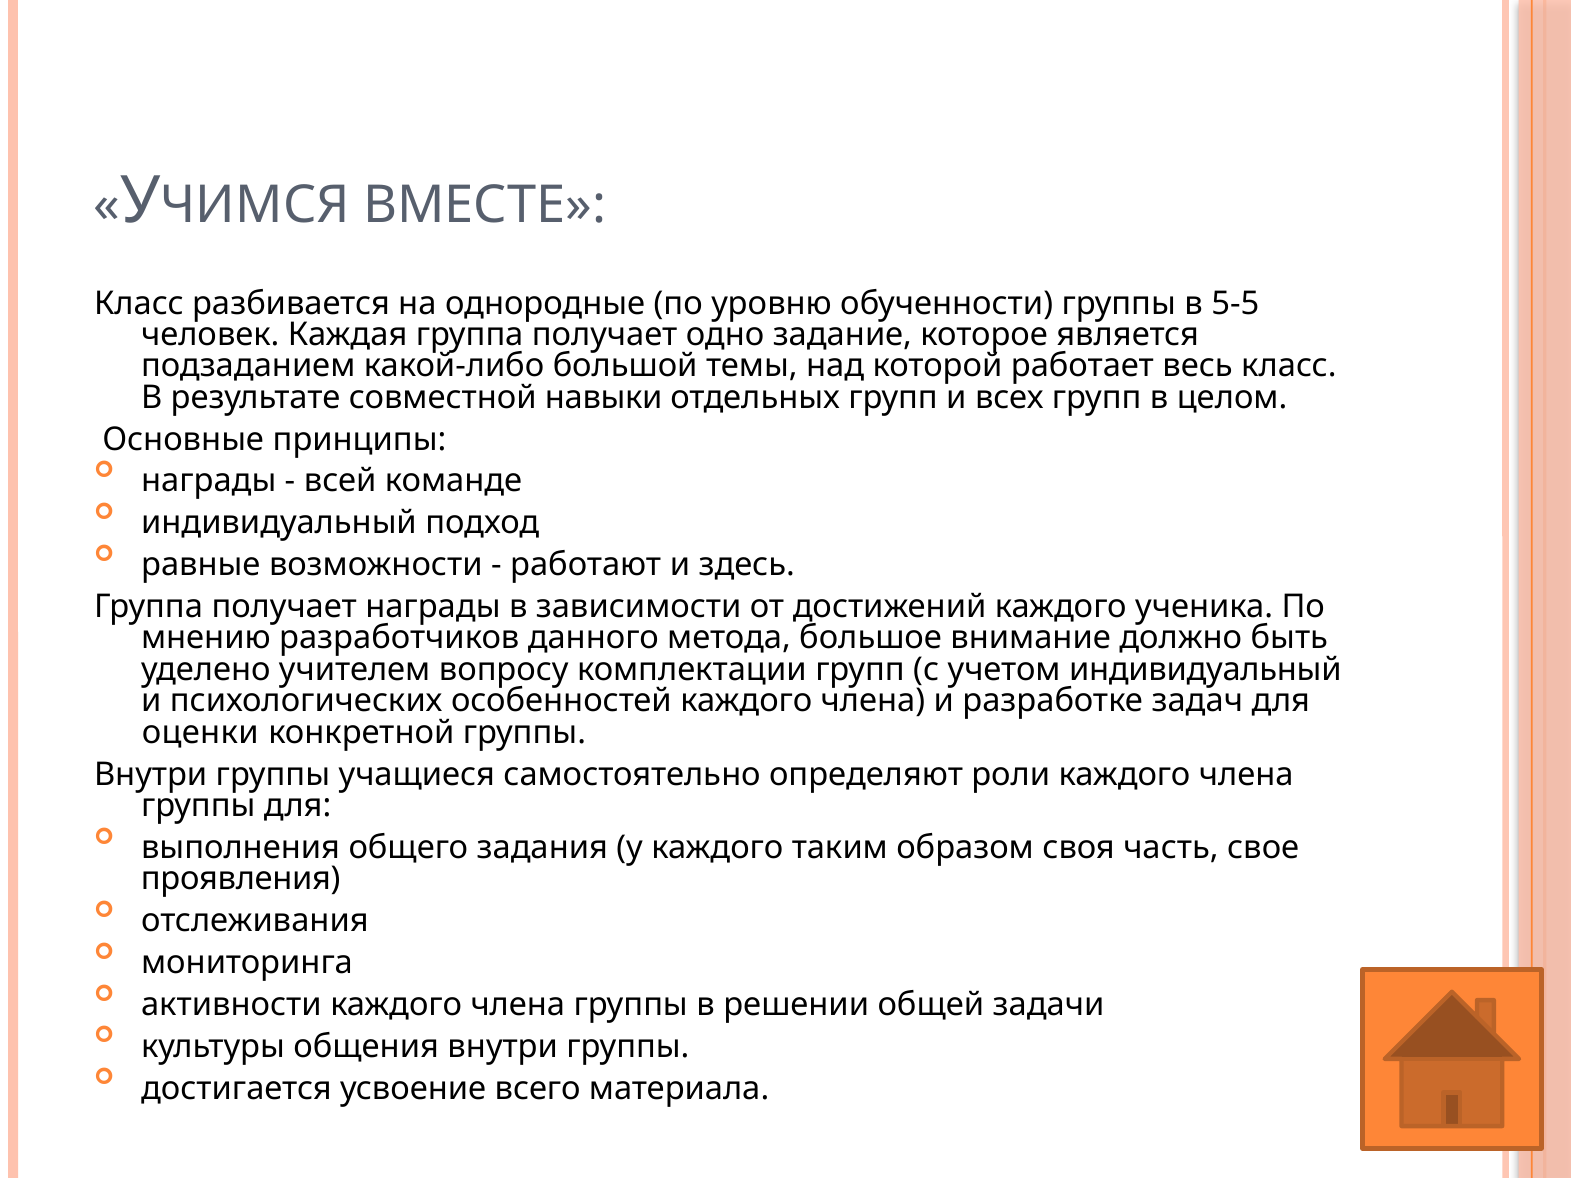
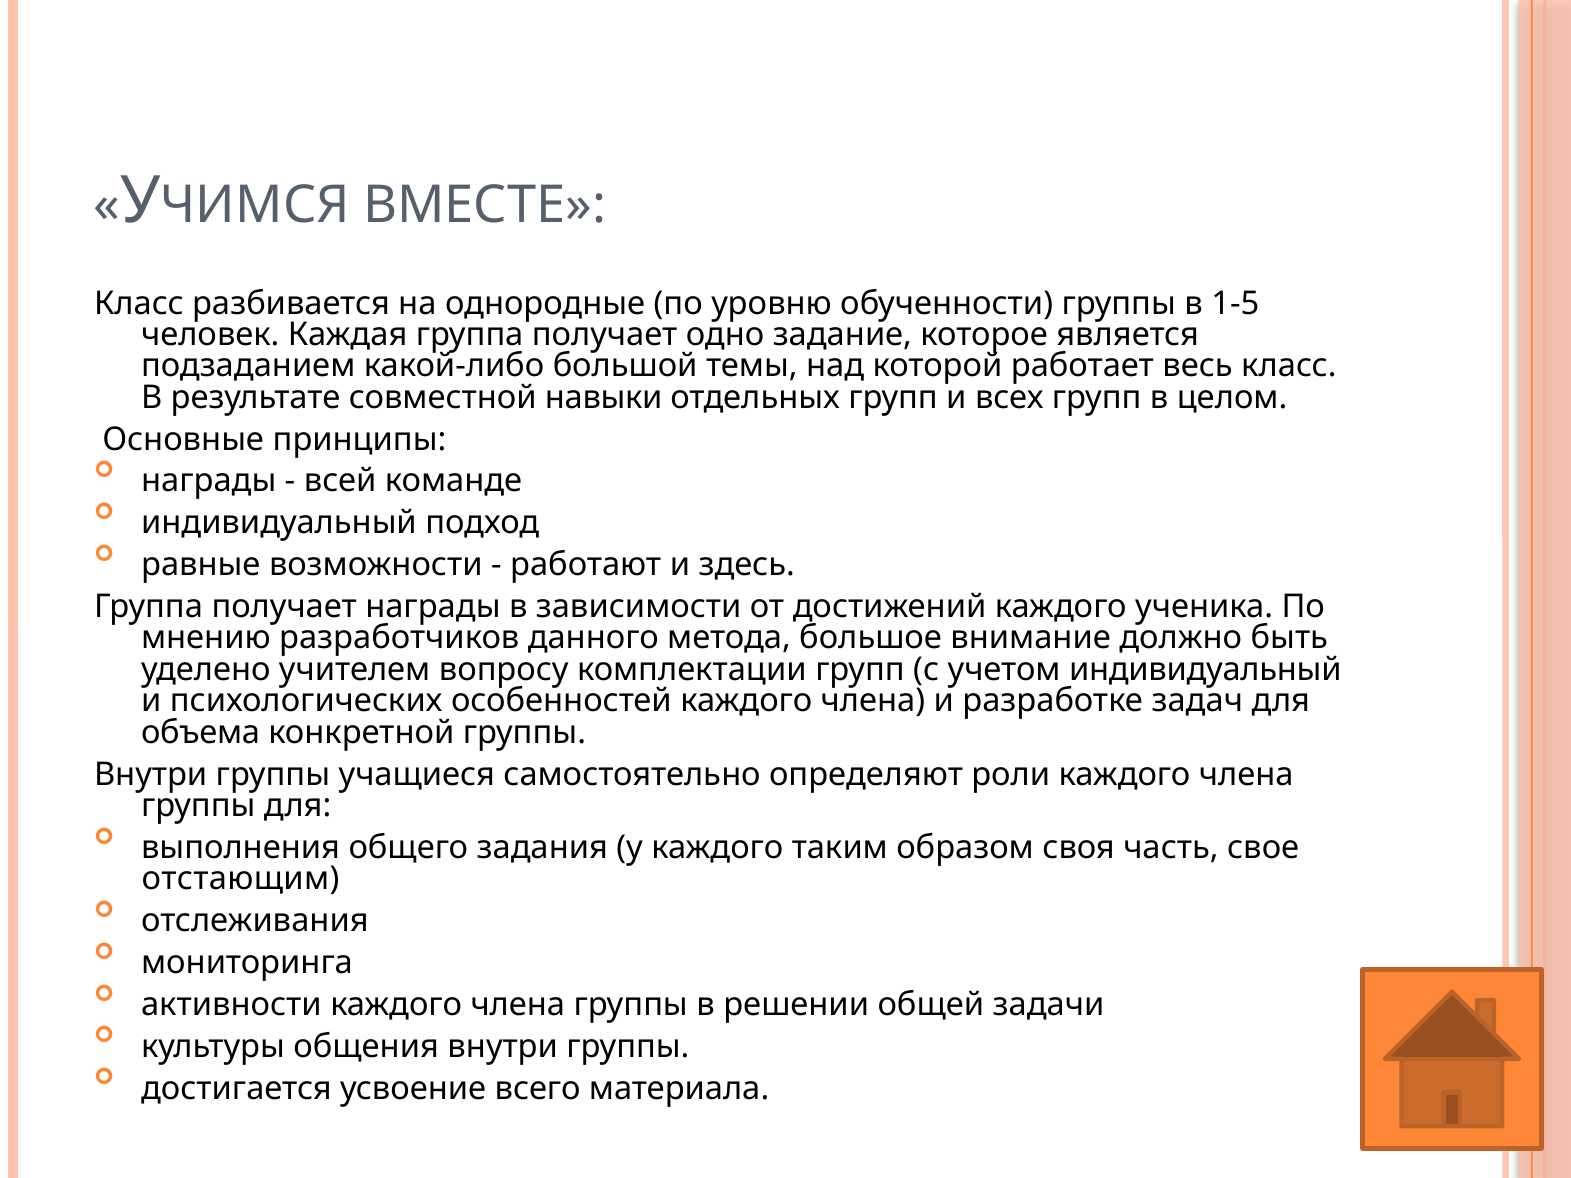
5-5: 5-5 -> 1-5 (1235, 303)
оценки: оценки -> объема (201, 733)
проявления: проявления -> отстающим (240, 879)
